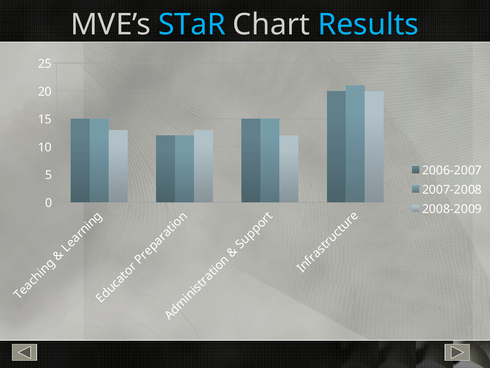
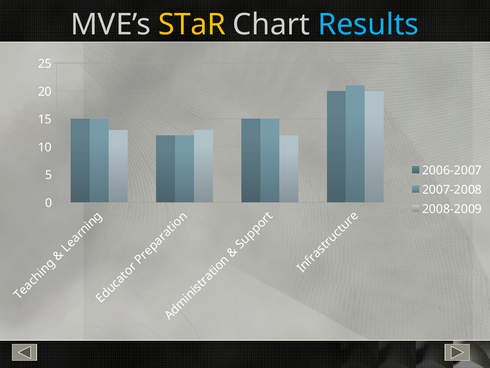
STaR colour: light blue -> yellow (192, 25)
